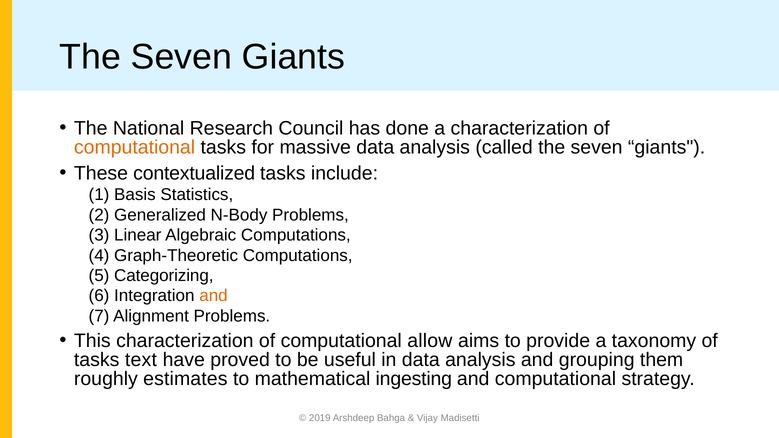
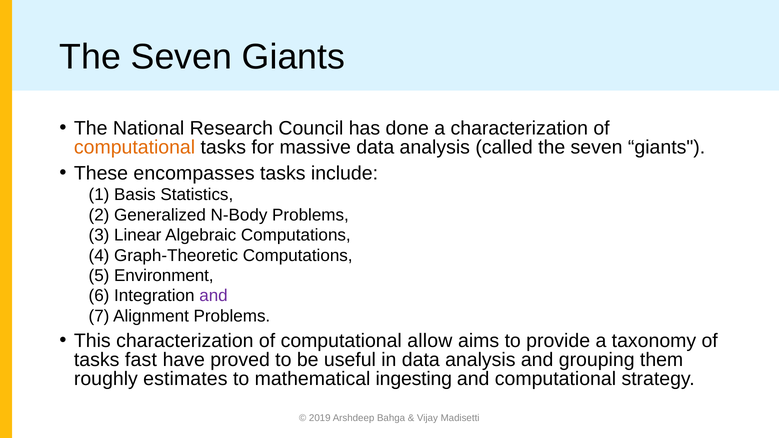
contextualized: contextualized -> encompasses (194, 173)
Categorizing: Categorizing -> Environment (164, 276)
and colour: orange -> purple (214, 296)
text: text -> fast (141, 360)
